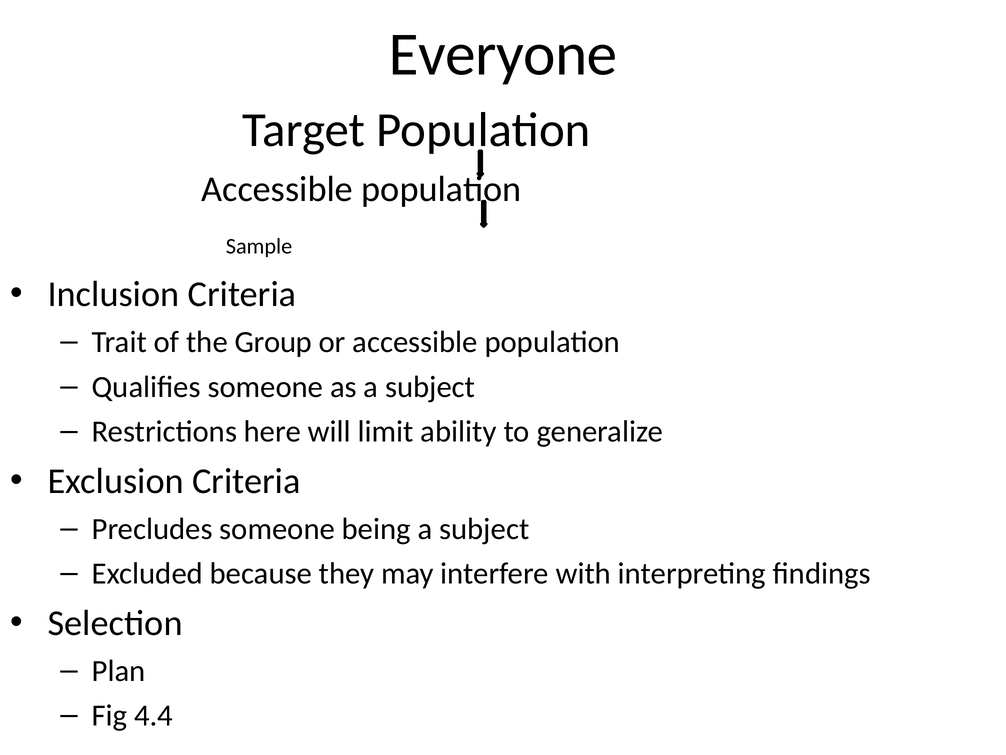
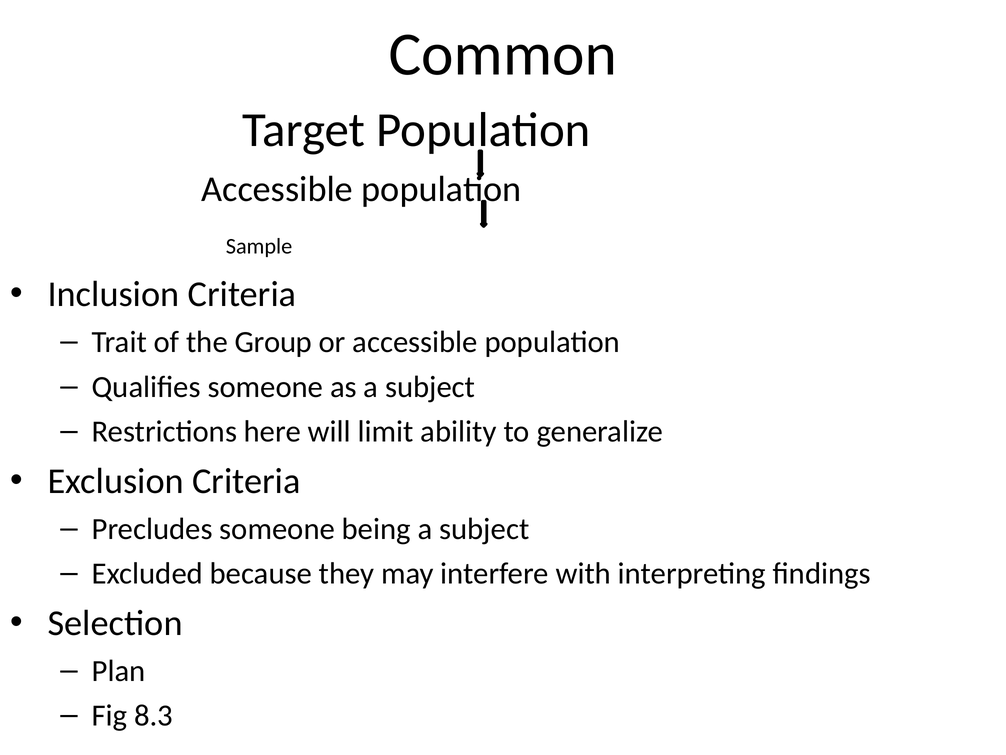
Everyone: Everyone -> Common (503, 55)
4.4: 4.4 -> 8.3 (154, 715)
